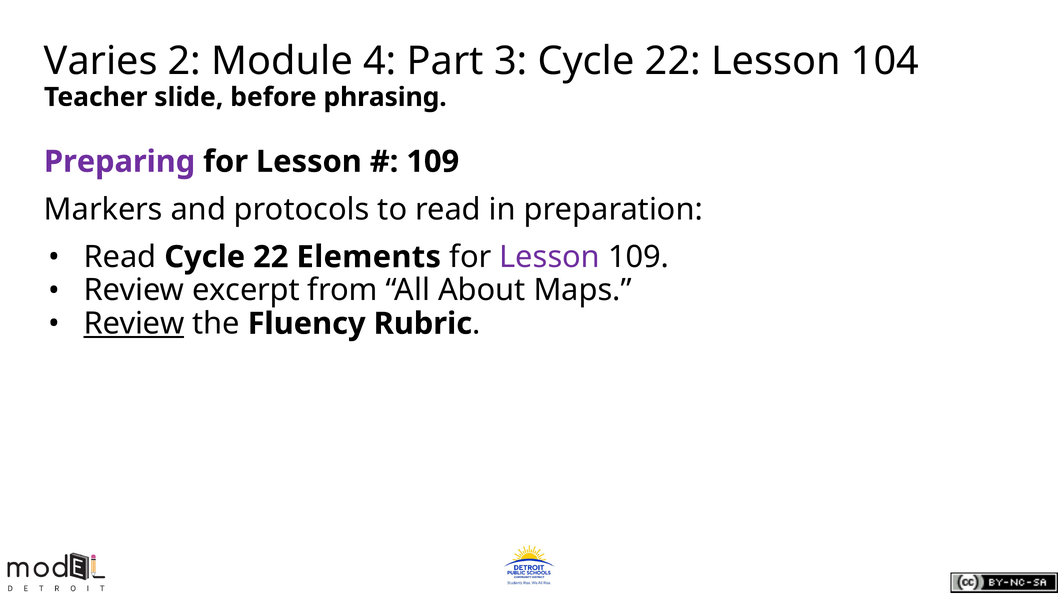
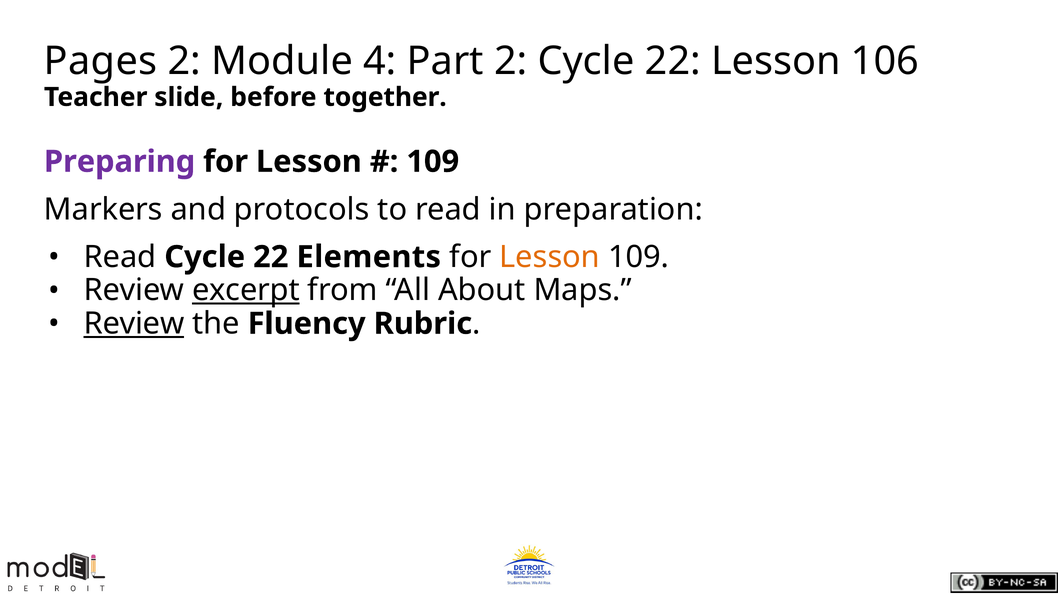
Varies: Varies -> Pages (101, 61)
Part 3: 3 -> 2 (511, 61)
104: 104 -> 106 (885, 61)
phrasing: phrasing -> together (385, 97)
Lesson colour: purple -> orange (550, 257)
excerpt underline: none -> present (246, 290)
